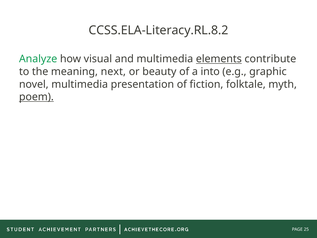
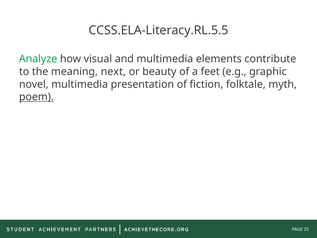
CCSS.ELA-Literacy.RL.8.2: CCSS.ELA-Literacy.RL.8.2 -> CCSS.ELA-Literacy.RL.5.5 (159, 30)
elements underline: present -> none (219, 59)
into: into -> feet (210, 72)
